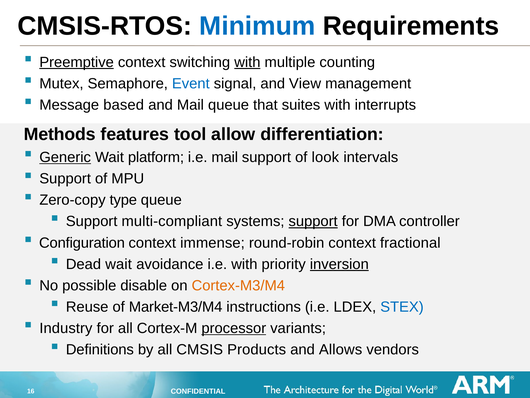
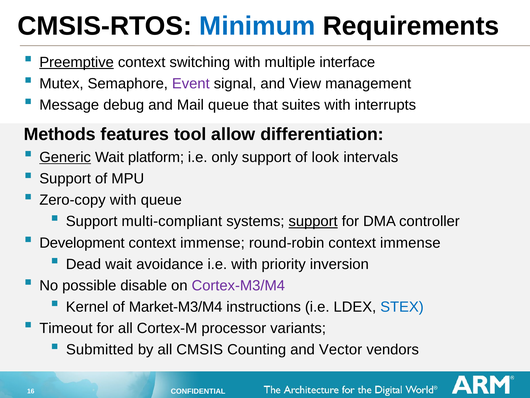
with underline: present -> none (247, 62)
counting: counting -> interface (347, 62)
Event colour: blue -> purple (191, 83)
based: based -> debug (124, 105)
i.e mail: mail -> only (225, 157)
Zero-copy type: type -> with (123, 200)
Configuration: Configuration -> Development (82, 243)
round-robin context fractional: fractional -> immense (410, 243)
inversion underline: present -> none (339, 264)
Cortex-M3/M4 colour: orange -> purple (238, 285)
Reuse: Reuse -> Kernel (87, 307)
Industry: Industry -> Timeout (66, 328)
processor underline: present -> none (234, 328)
Definitions: Definitions -> Submitted (100, 349)
Products: Products -> Counting (257, 349)
Allows: Allows -> Vector (341, 349)
